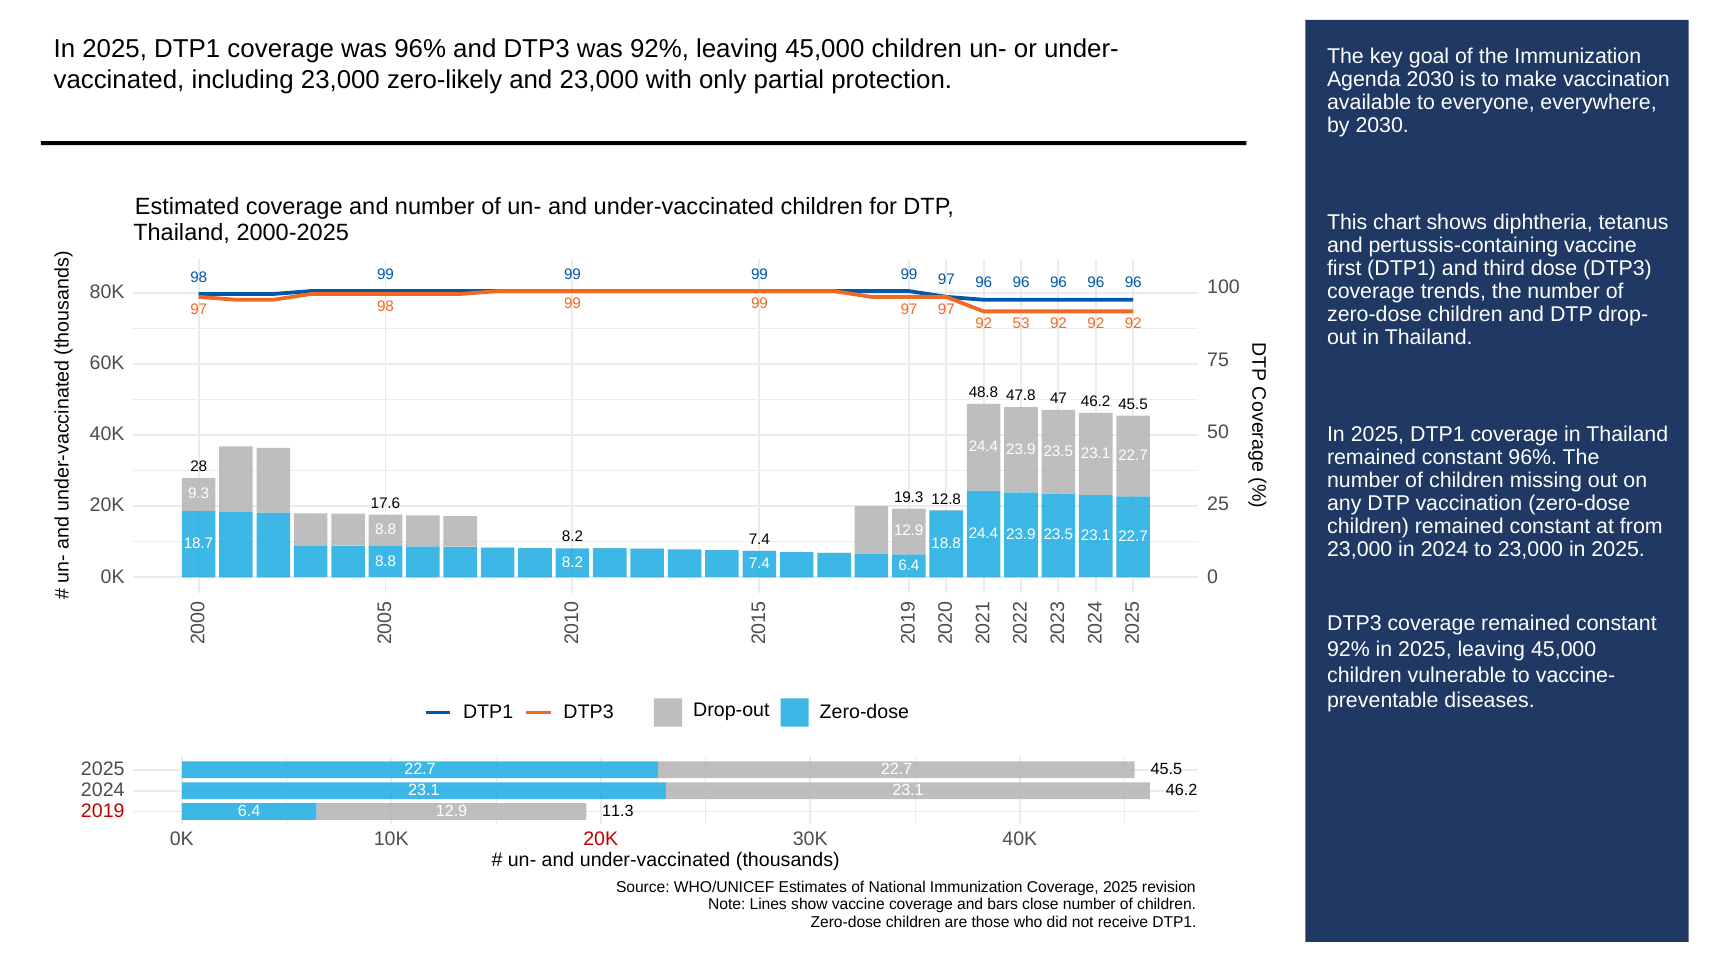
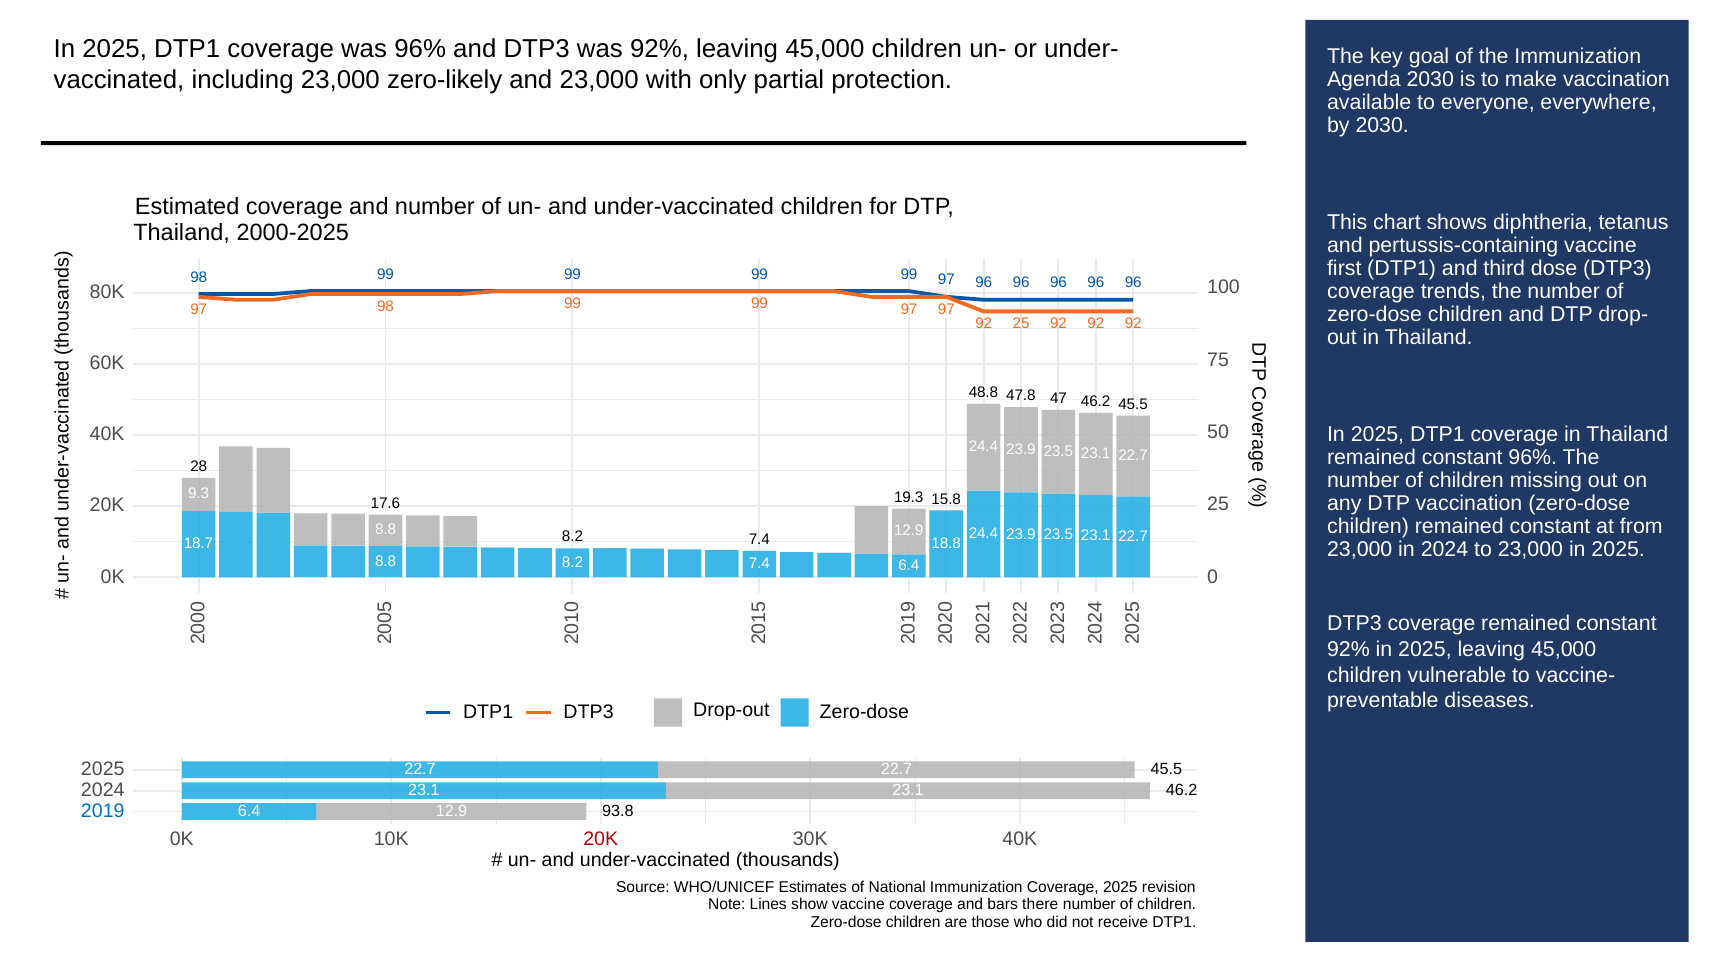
92 53: 53 -> 25 (1021, 324)
12.8: 12.8 -> 15.8 (946, 499)
2019 colour: red -> blue (103, 811)
11.3: 11.3 -> 93.8 (618, 811)
close: close -> there (1040, 904)
